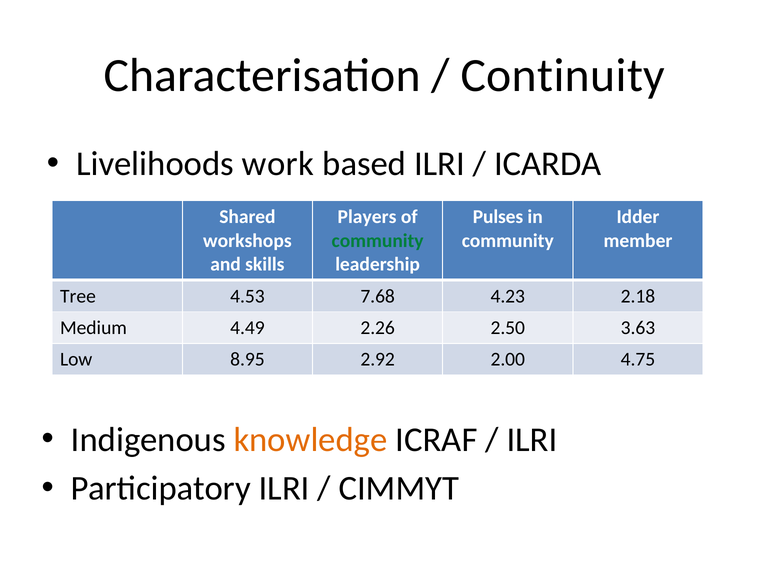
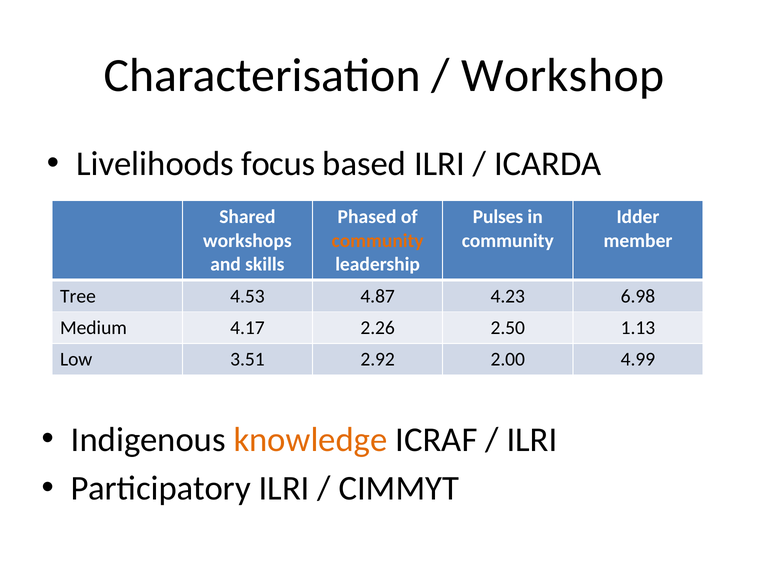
Continuity: Continuity -> Workshop (563, 76)
work: work -> focus (278, 164)
Players: Players -> Phased (367, 217)
community colour: green -> orange (378, 241)
7.68: 7.68 -> 4.87 (378, 296)
2.18: 2.18 -> 6.98 (638, 296)
4.49: 4.49 -> 4.17 (247, 328)
3.63: 3.63 -> 1.13 (638, 328)
8.95: 8.95 -> 3.51 (247, 359)
4.75: 4.75 -> 4.99 (638, 359)
